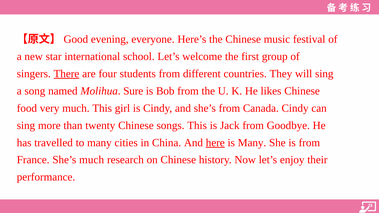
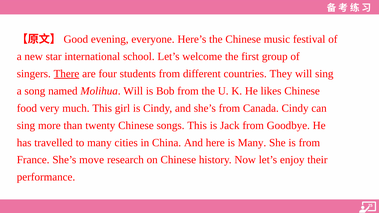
Molihua Sure: Sure -> Will (133, 91)
here underline: present -> none (215, 143)
She’s much: much -> move (92, 160)
